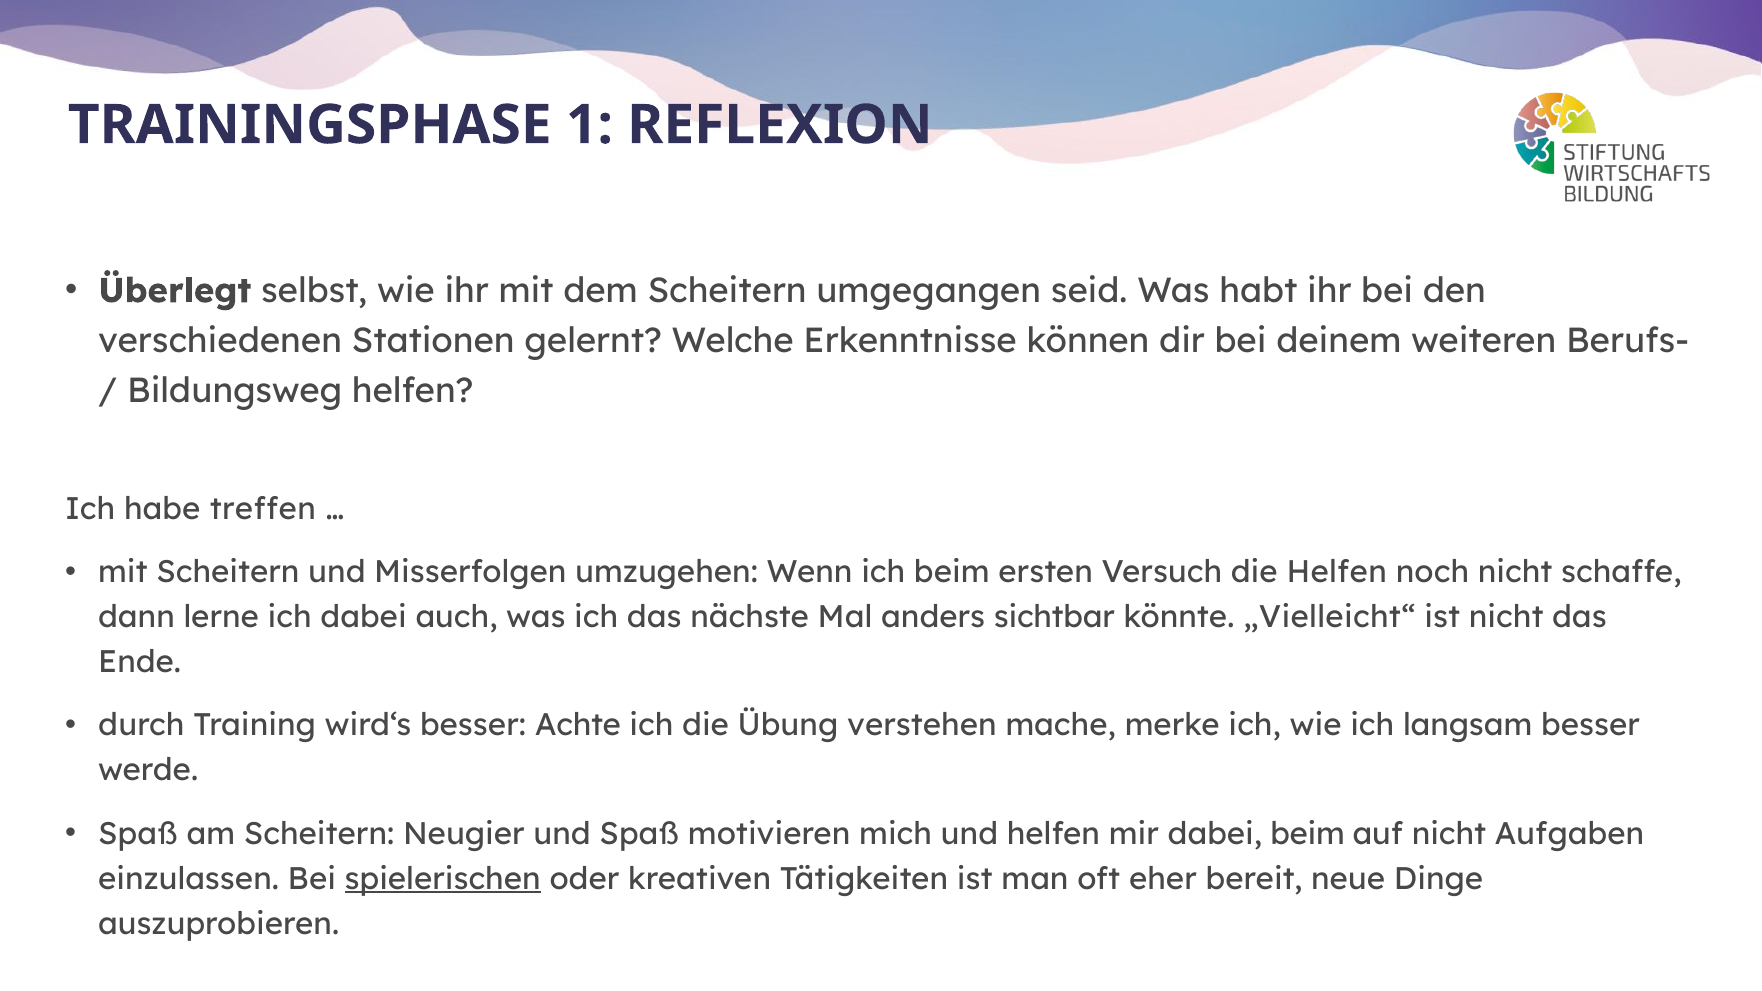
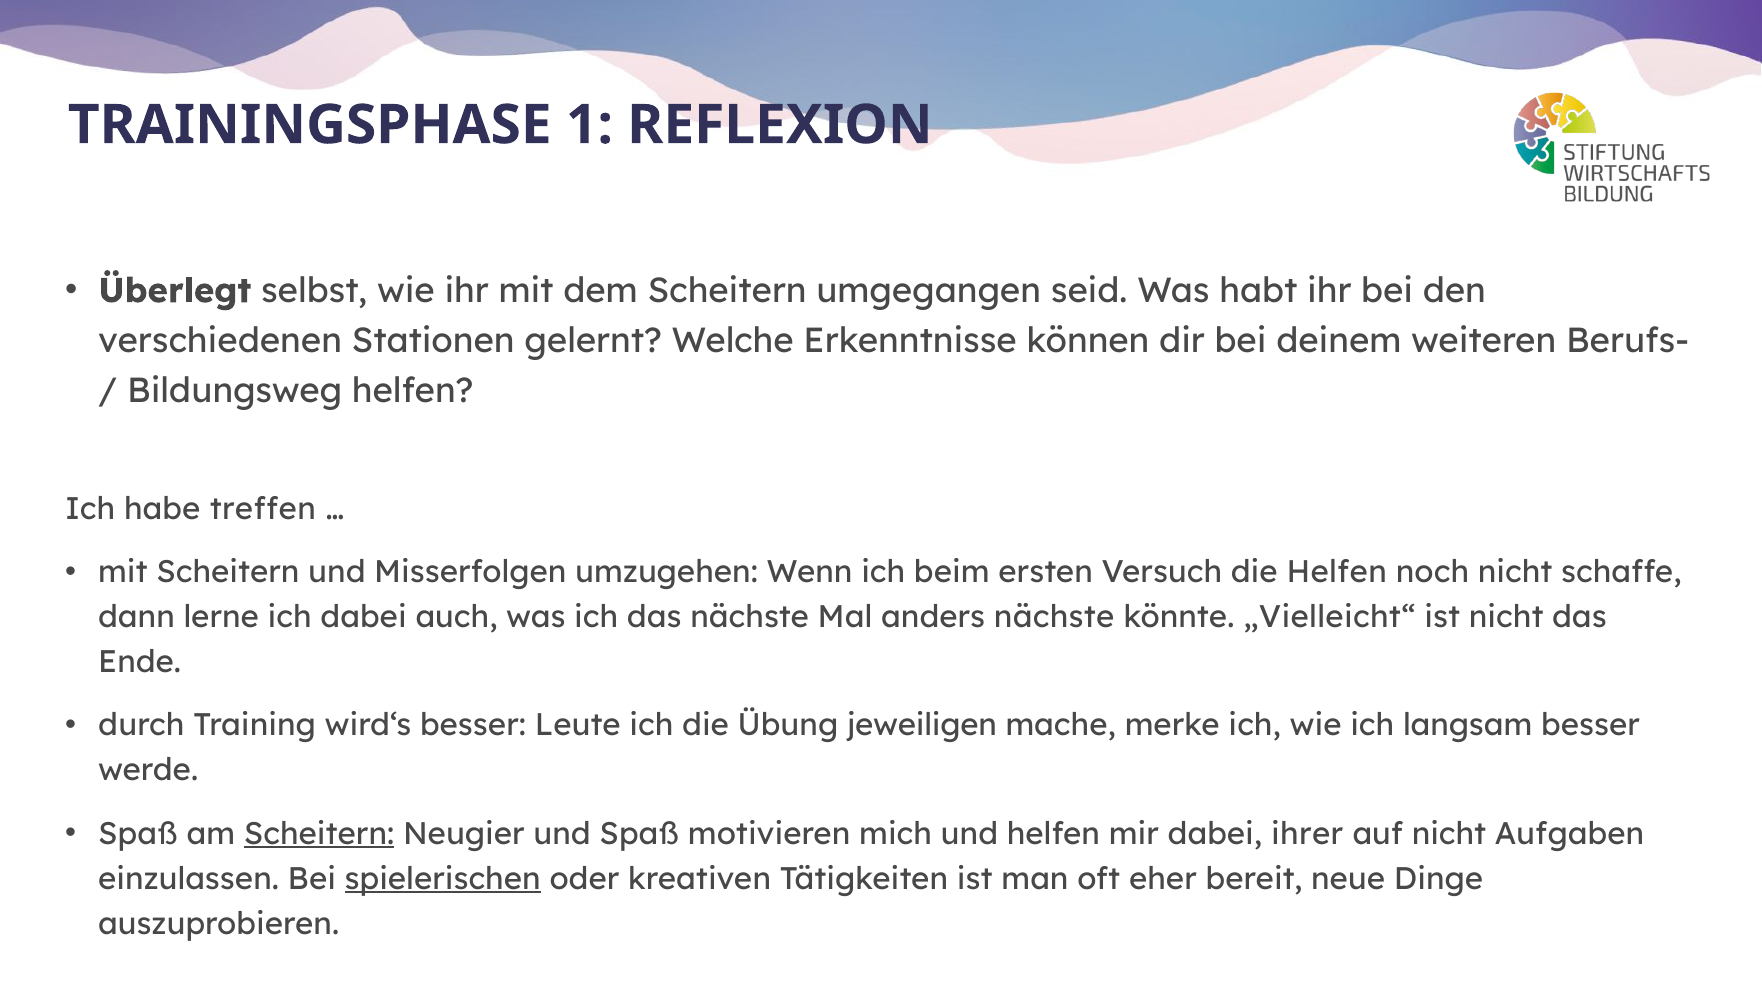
anders sichtbar: sichtbar -> nächste (1054, 617)
Achte: Achte -> Leute (578, 726)
verstehen: verstehen -> jeweiligen (922, 726)
Scheitern underline: none -> present (319, 834)
dabei beim: beim -> ihrer (1307, 834)
